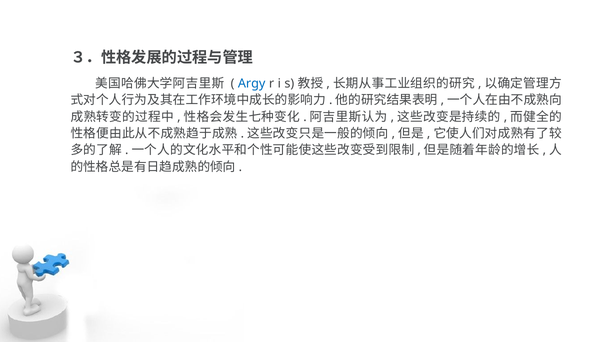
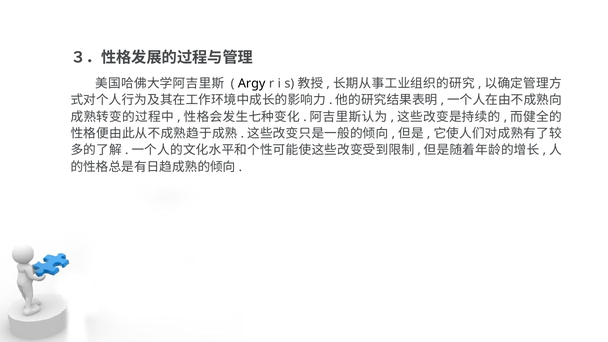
Argy colour: blue -> black (252, 83)
